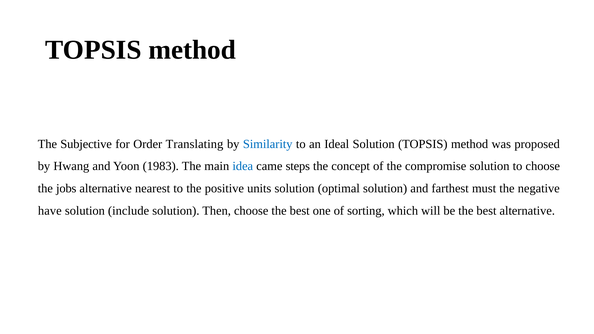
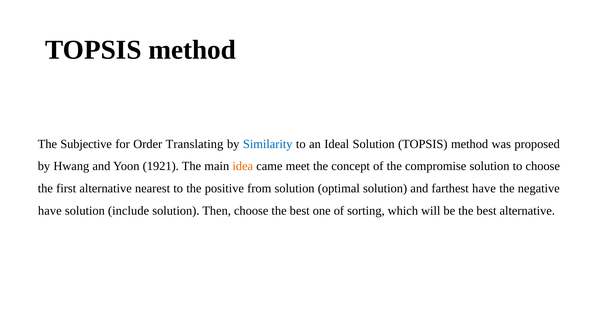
1983: 1983 -> 1921 (161, 166)
idea colour: blue -> orange (243, 166)
steps: steps -> meet (298, 166)
jobs: jobs -> first (66, 189)
units: units -> from (259, 189)
farthest must: must -> have (484, 189)
